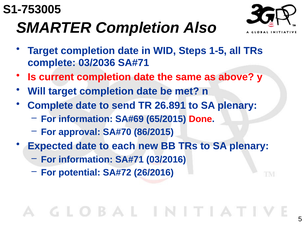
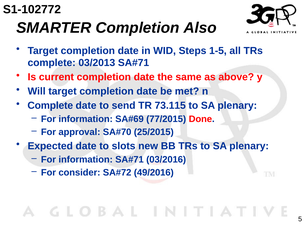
S1-753005: S1-753005 -> S1-102772 (32, 9)
03/2036: 03/2036 -> 03/2013 (97, 63)
26.891: 26.891 -> 73.115 (170, 105)
65/2015: 65/2015 -> 77/2015 (166, 119)
86/2015: 86/2015 -> 25/2015 (154, 132)
each: each -> slots (124, 146)
potential: potential -> consider (79, 172)
26/2016: 26/2016 -> 49/2016 (154, 172)
